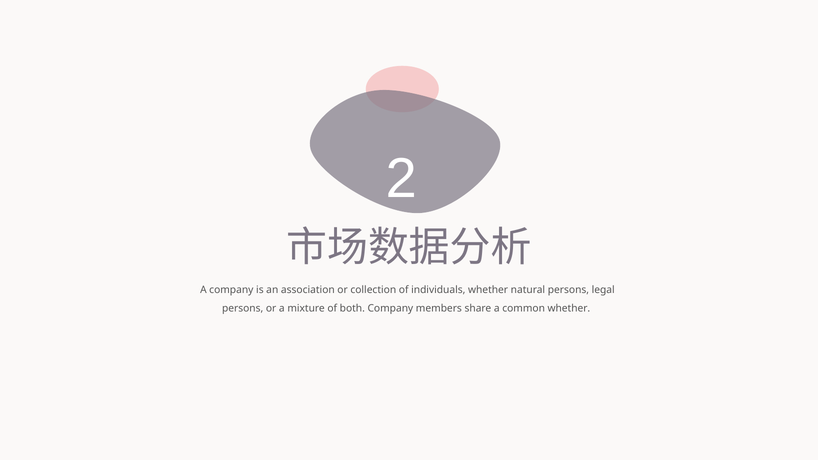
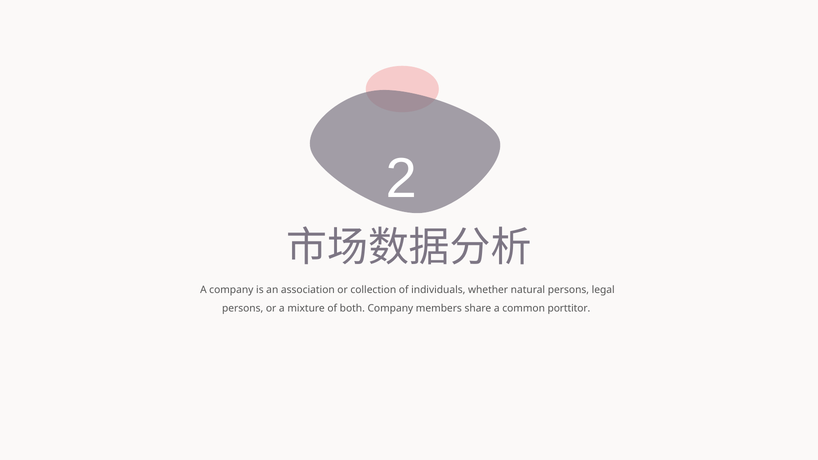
common whether: whether -> porttitor (569, 308)
